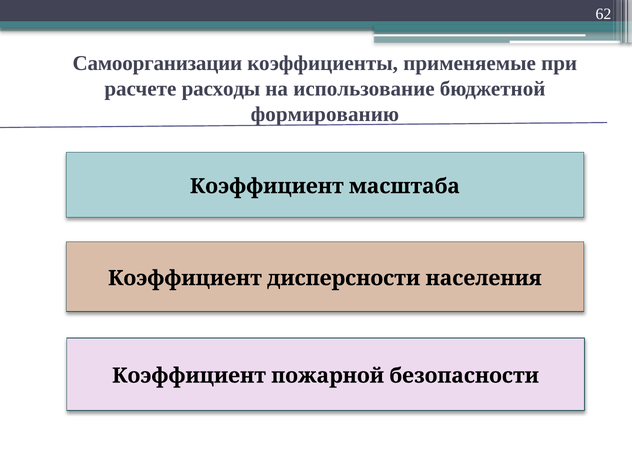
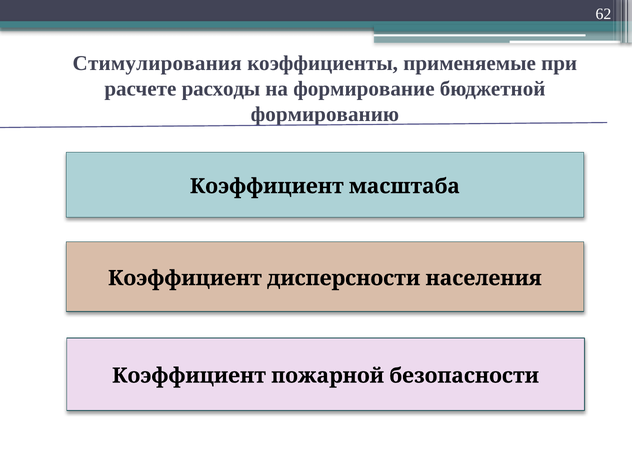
Самоорганизации: Самоорганизации -> Стимулирования (157, 64)
использование: использование -> формирование (364, 89)
